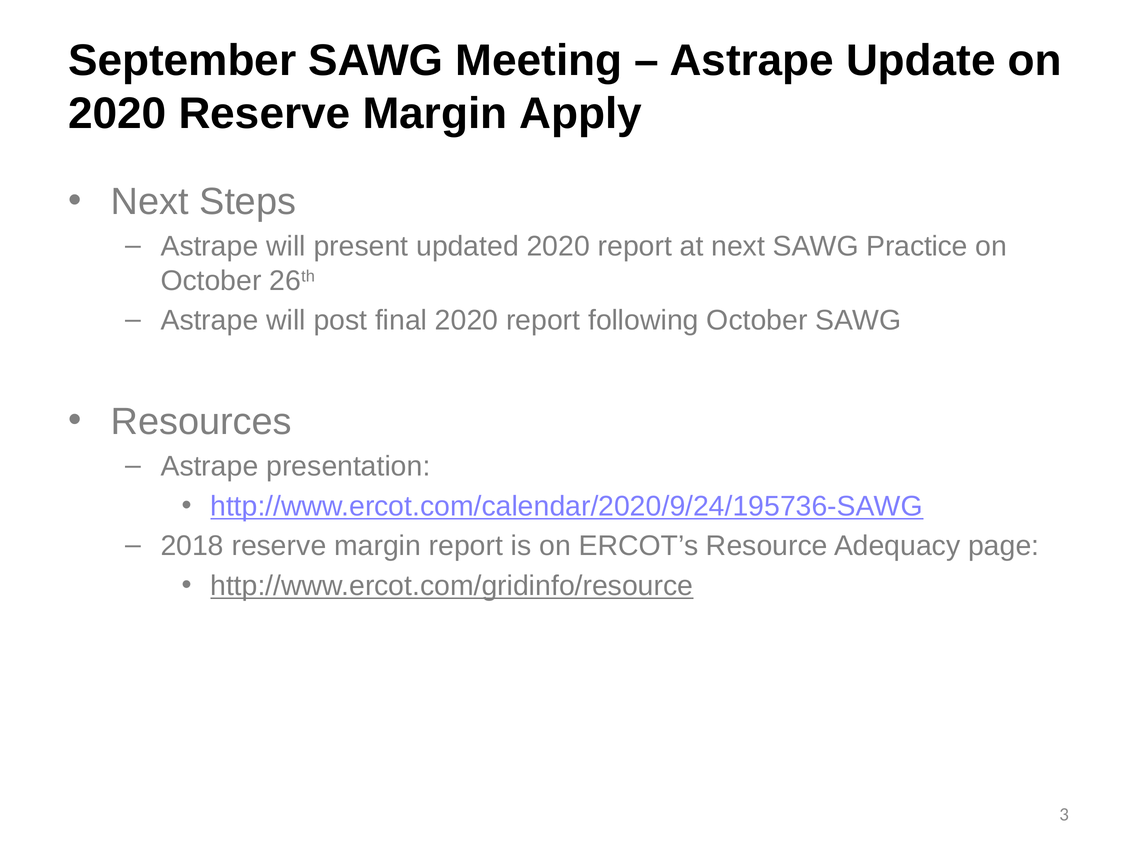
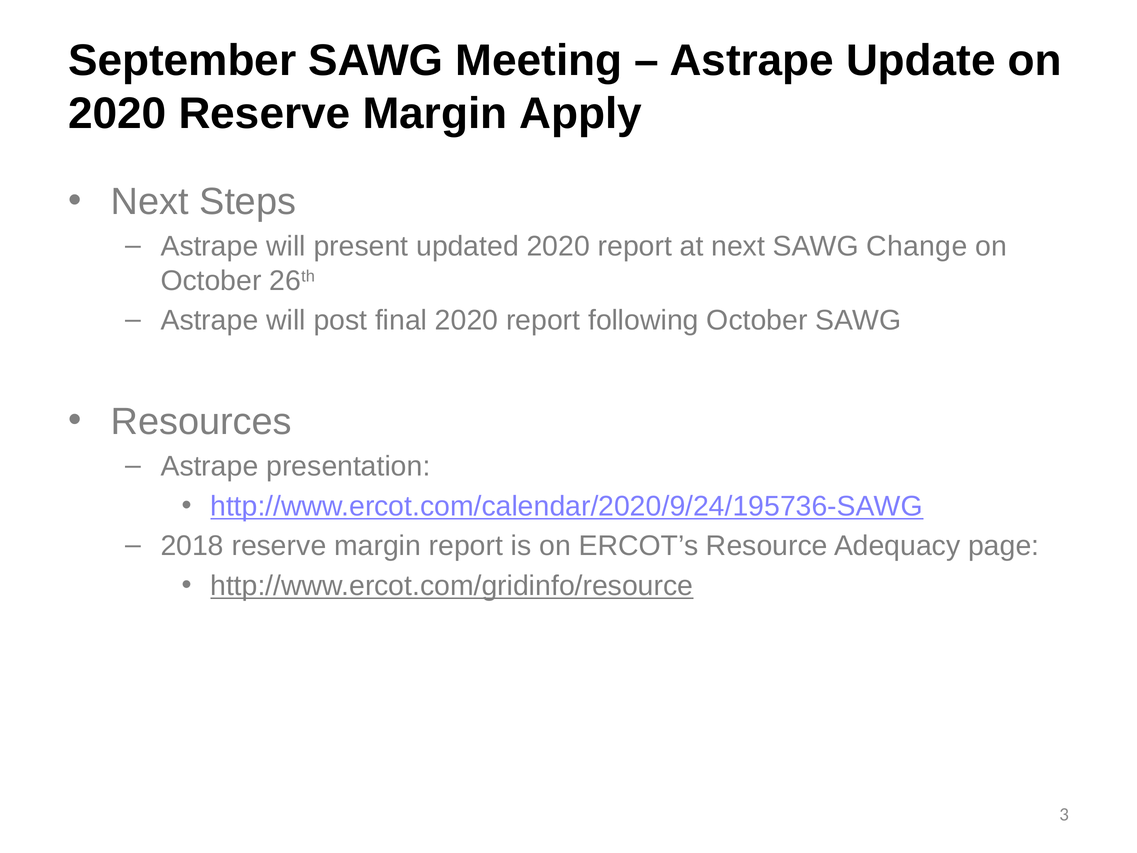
Practice: Practice -> Change (917, 246)
